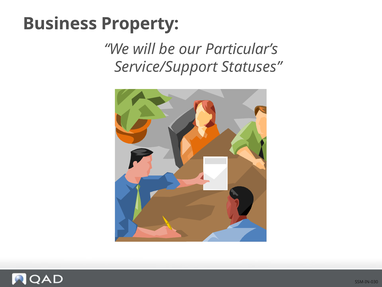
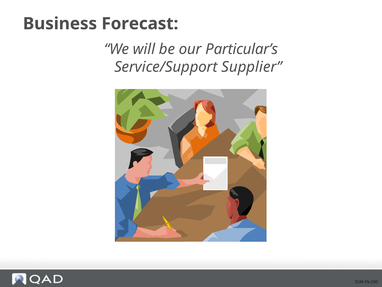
Property: Property -> Forecast (140, 24)
Statuses: Statuses -> Supplier (252, 67)
